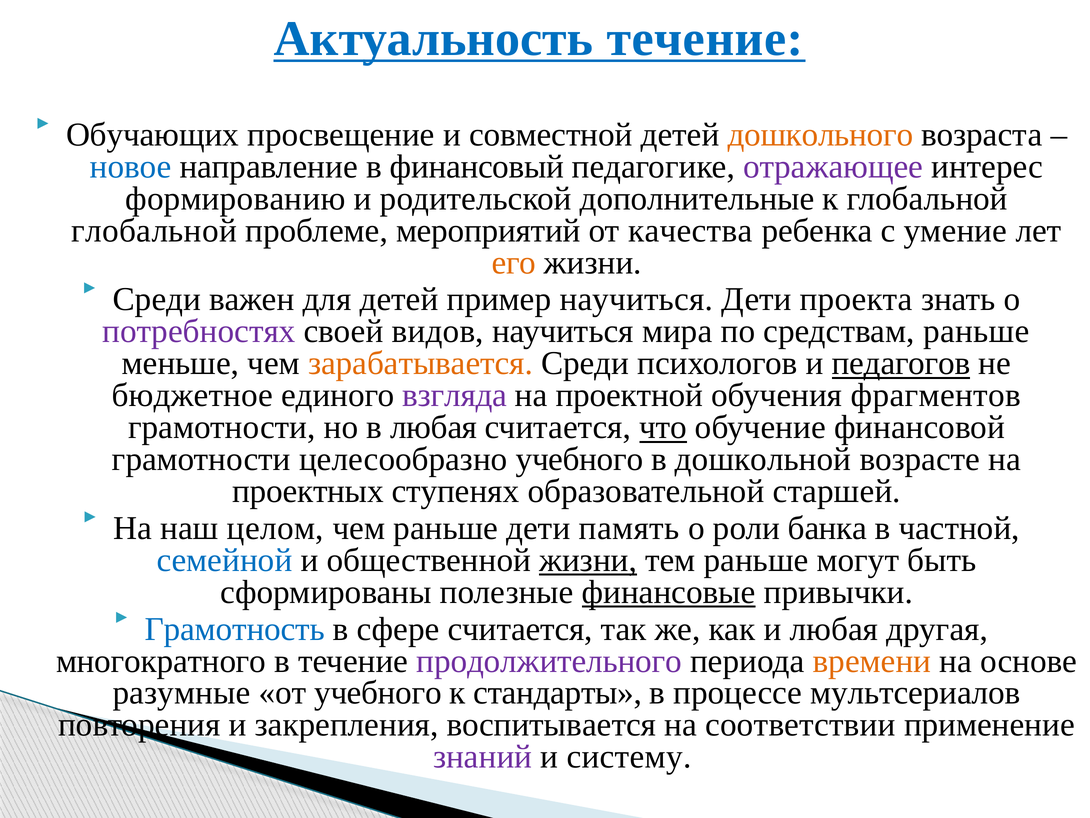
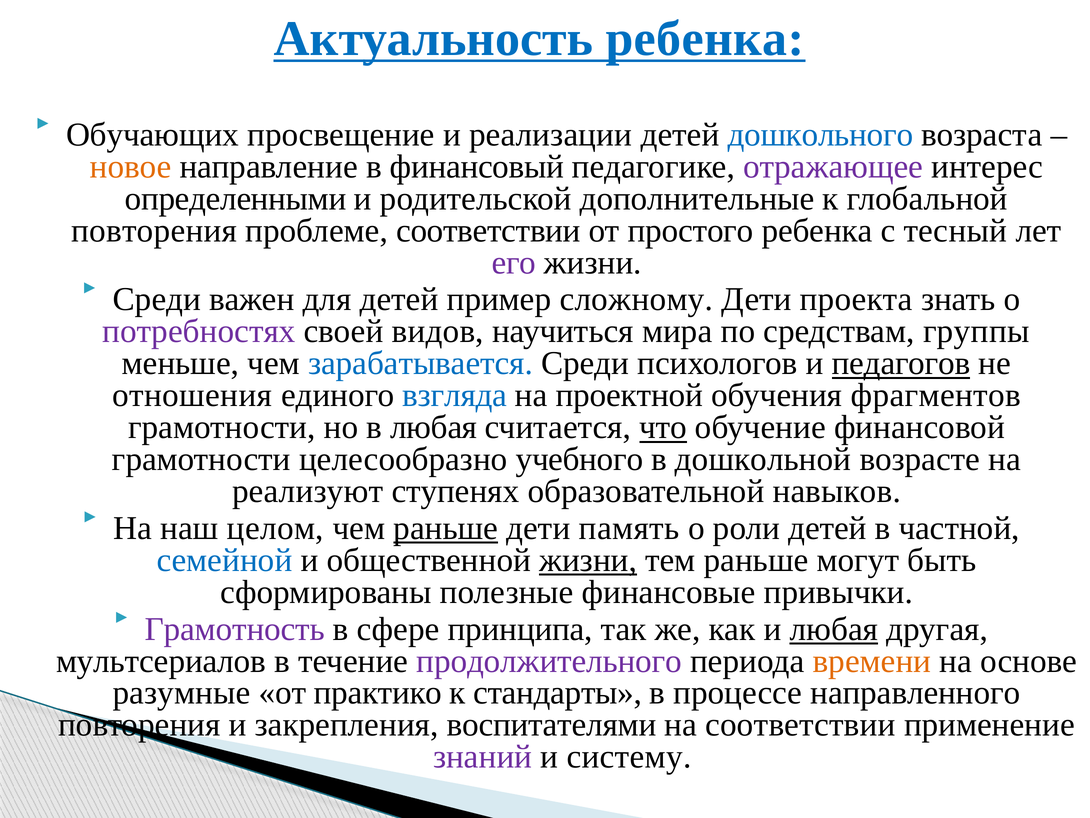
Актуальность течение: течение -> ребенка (705, 39)
совместной: совместной -> реализации (551, 135)
дошкольного colour: orange -> blue (820, 135)
новое colour: blue -> orange (131, 167)
формированию: формированию -> определенными (236, 199)
глобальной: глобальной -> повторения (154, 231)
проблеме мероприятий: мероприятий -> соответствии (488, 231)
качества: качества -> простого (691, 231)
умение: умение -> тесный (955, 231)
его colour: orange -> purple (514, 263)
пример научиться: научиться -> сложному (636, 299)
средствам раньше: раньше -> группы (976, 331)
зарабатывается colour: orange -> blue (421, 363)
бюджетное: бюджетное -> отношения (192, 395)
взгляда colour: purple -> blue (455, 395)
проектных: проектных -> реализуют (308, 491)
старшей: старшей -> навыков (837, 491)
раньше underline: none -> present (446, 528)
роли банка: банка -> детей (827, 528)
финансовые underline: present -> none (669, 592)
Грамотность colour: blue -> purple (235, 629)
сфере считается: считается -> принципа (520, 629)
любая underline: none -> present (834, 629)
многократного: многократного -> мультсериалов (161, 661)
от учебного: учебного -> практико (378, 693)
мультсериалов: мультсериалов -> направленного (915, 693)
воспитывается: воспитывается -> воспитателями (551, 725)
